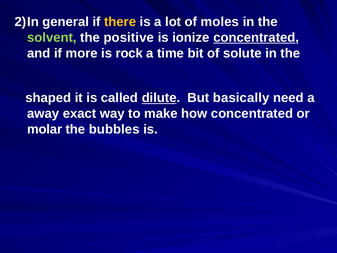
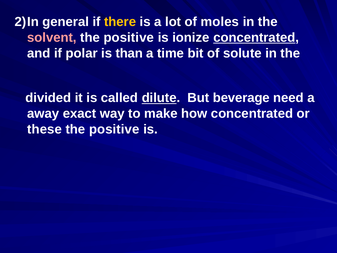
solvent colour: light green -> pink (52, 37)
more: more -> polar (82, 53)
rock: rock -> than (129, 53)
shaped: shaped -> divided (48, 98)
basically: basically -> beverage (241, 98)
molar: molar -> these (45, 129)
bubbles: bubbles -> positive (114, 129)
